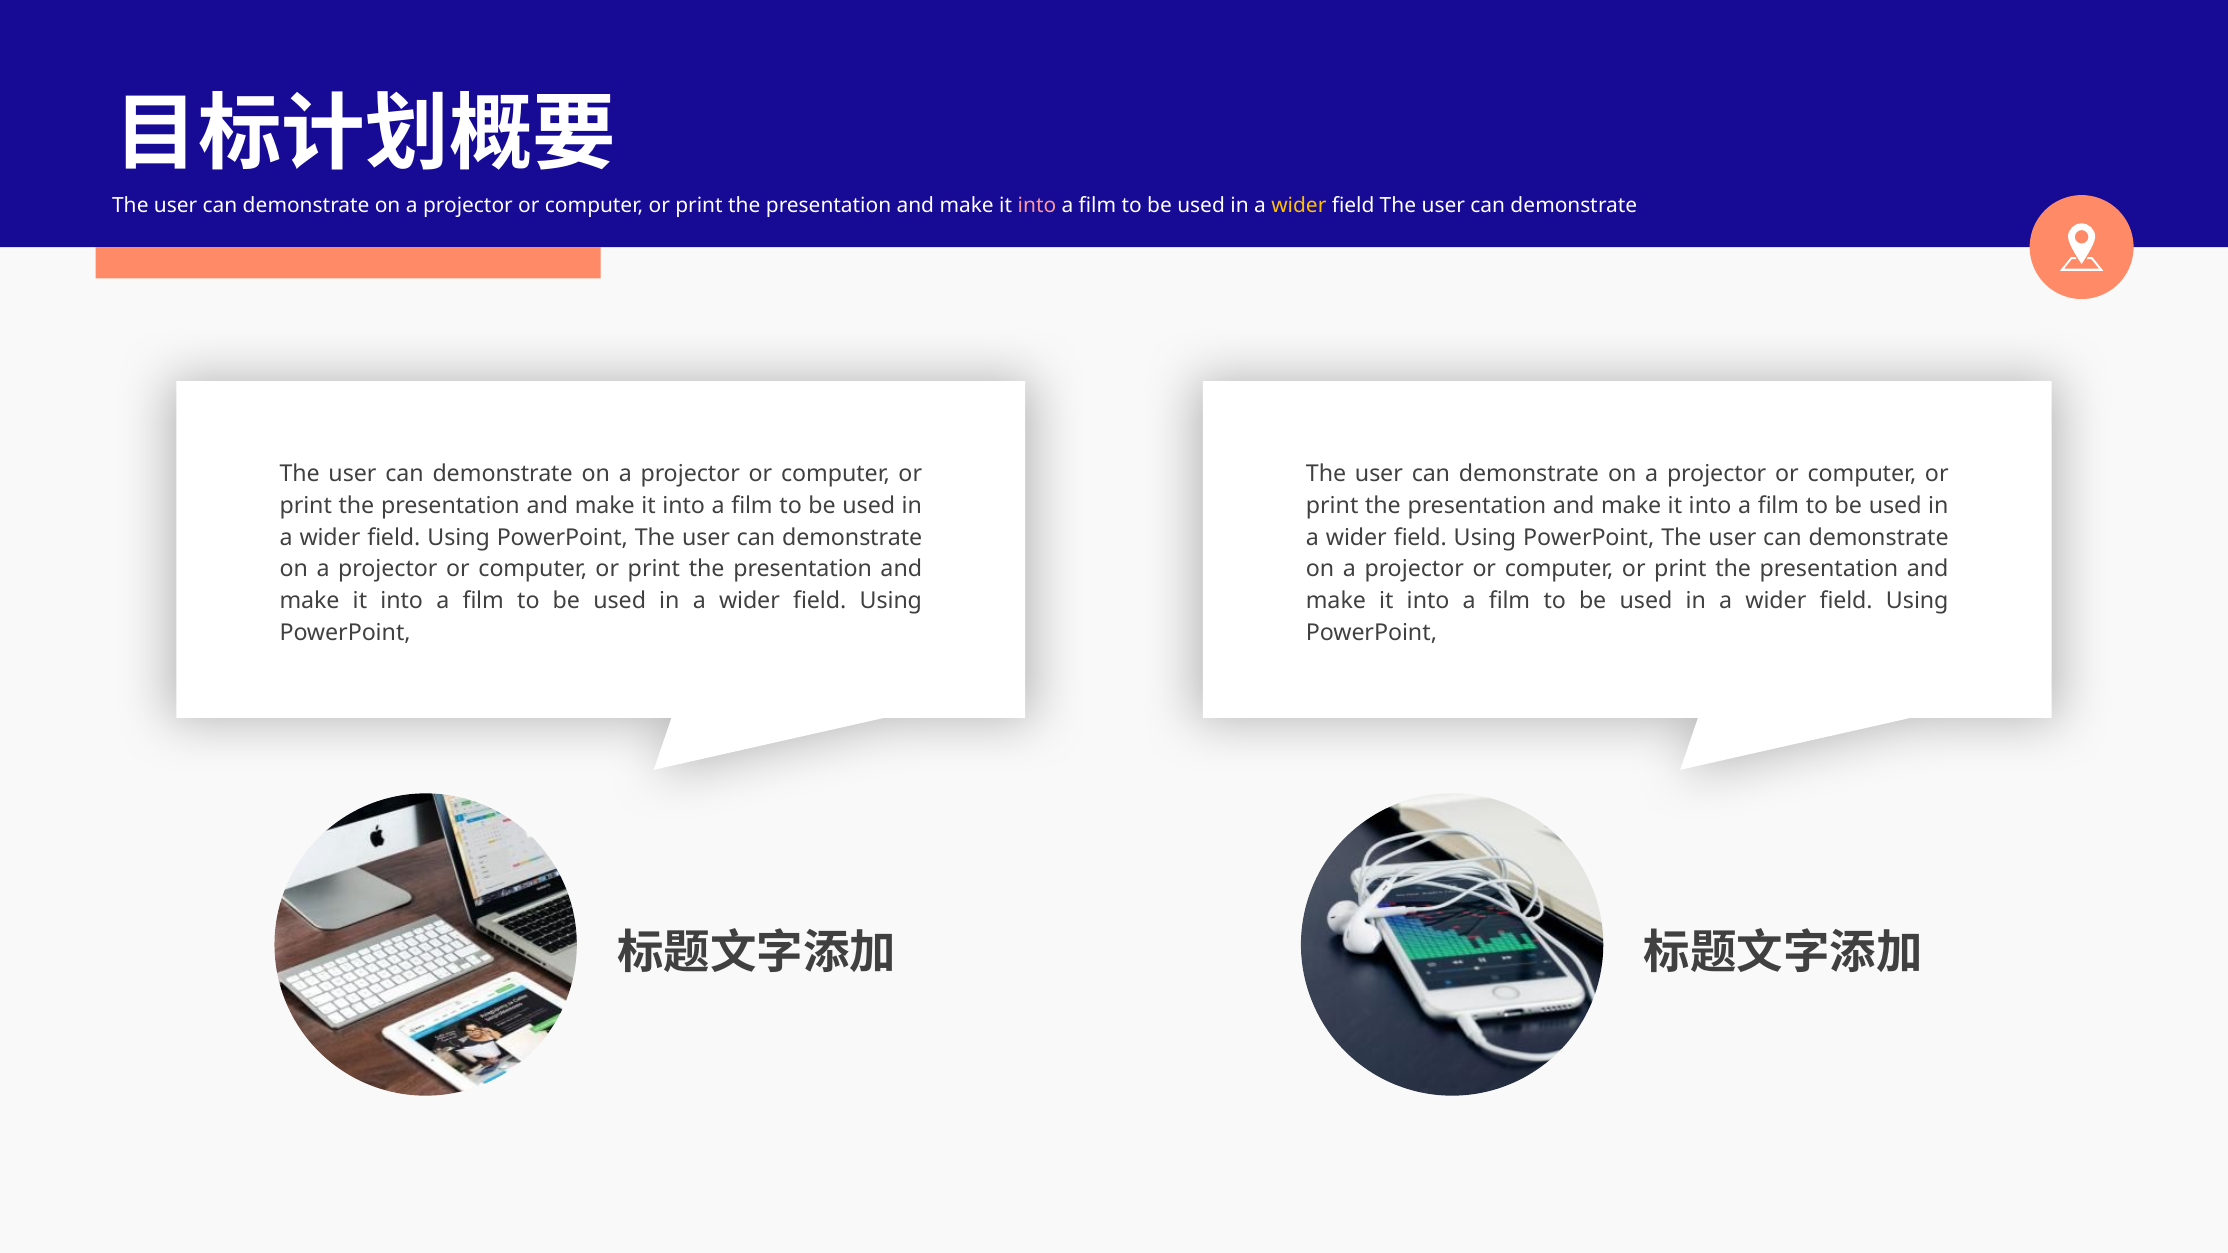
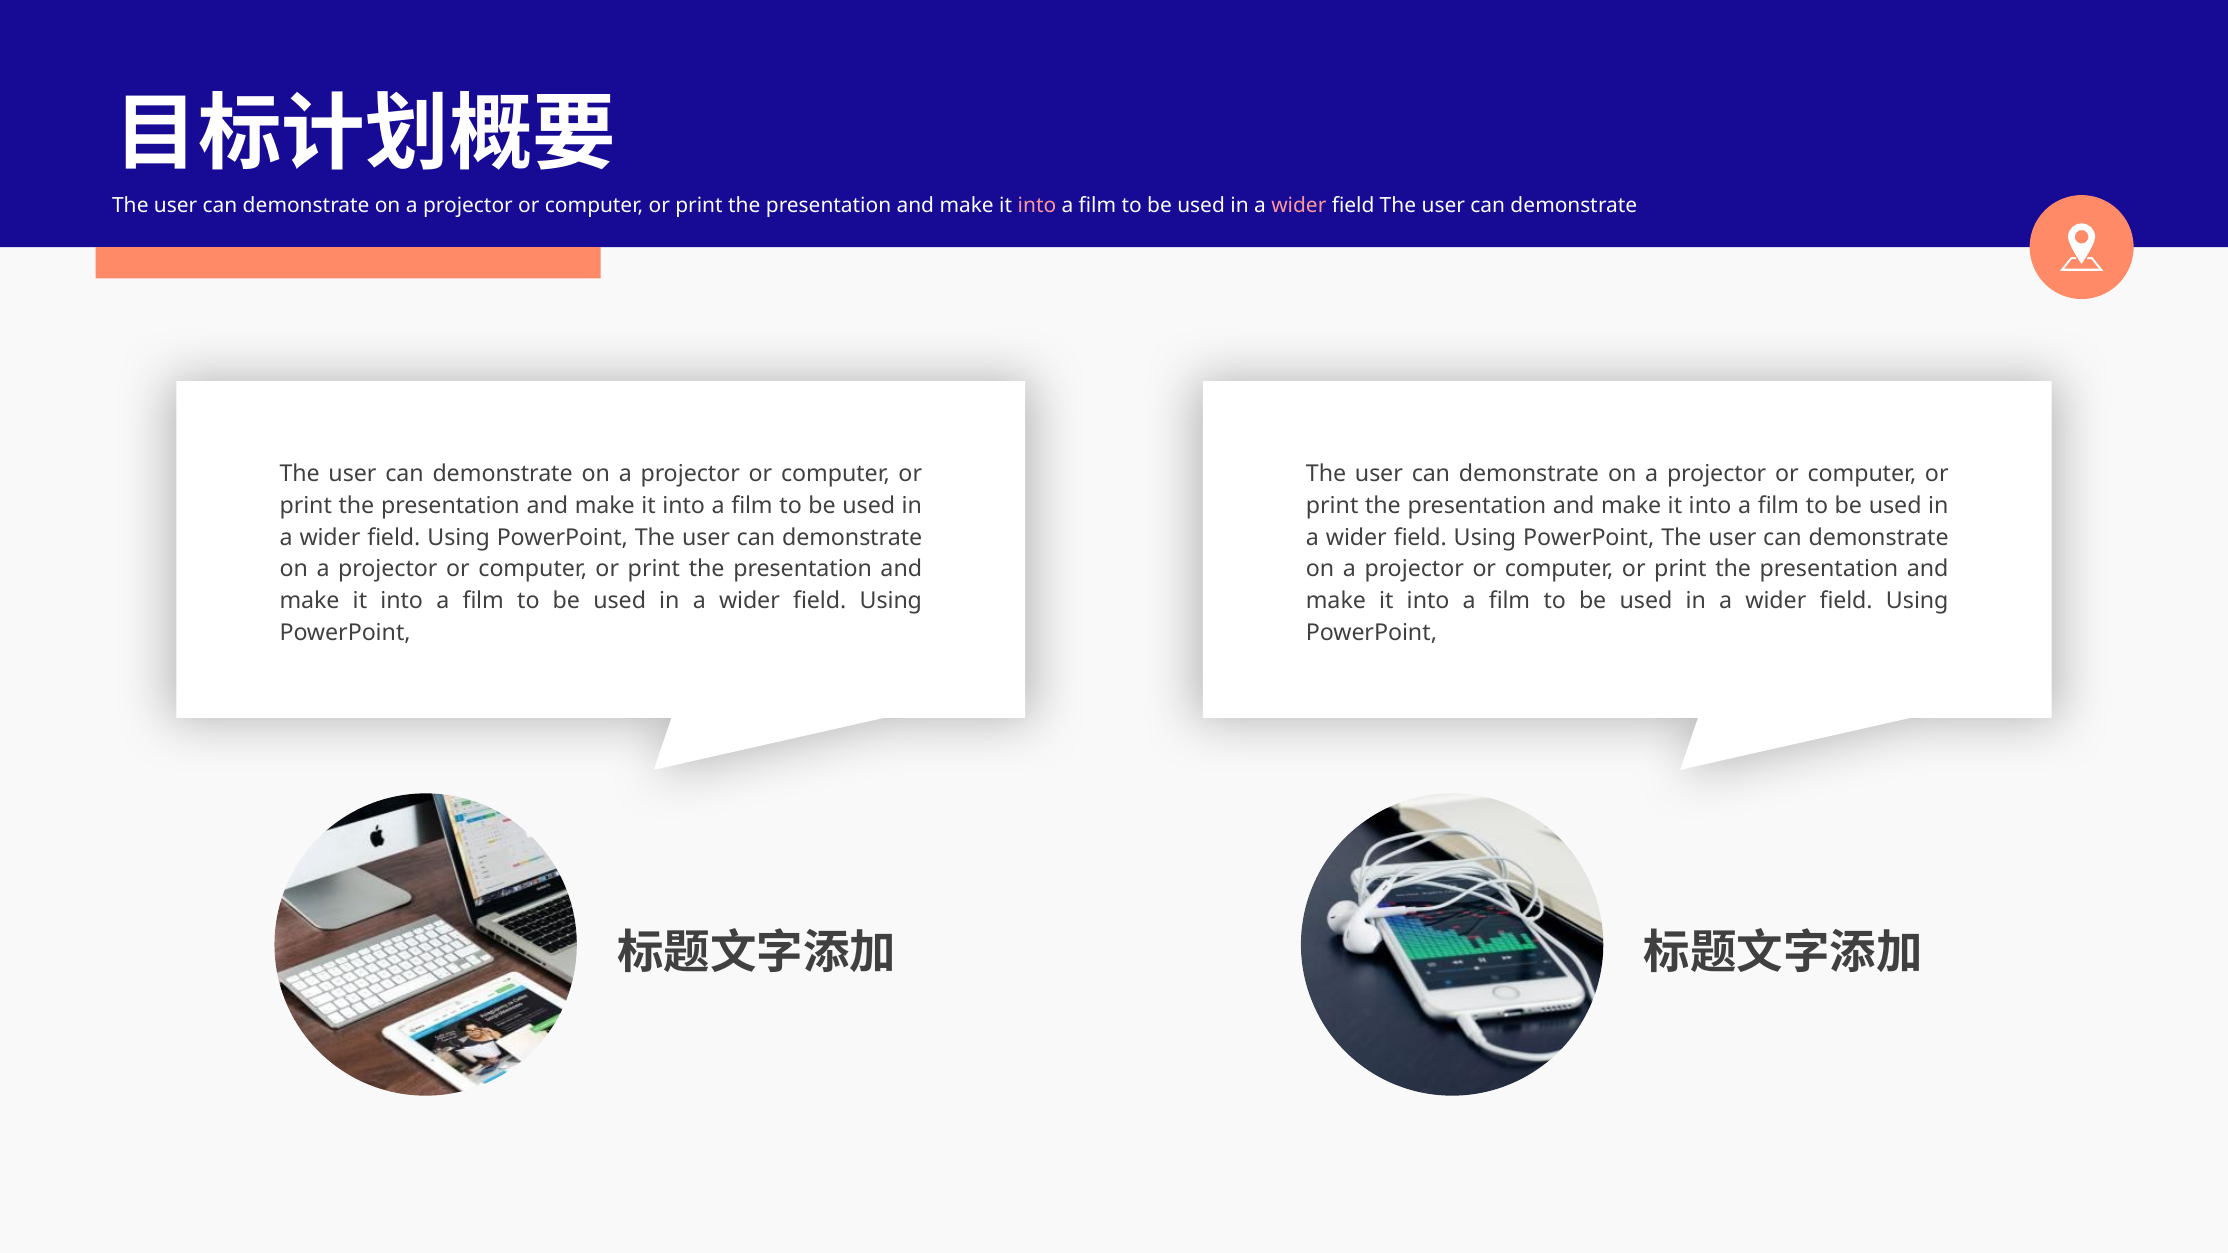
wider colour: yellow -> pink (1299, 205)
